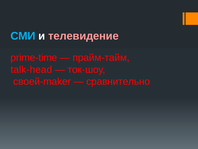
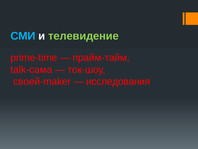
телевидение colour: pink -> light green (83, 36)
talk-head: talk-head -> talk-сама (31, 69)
сравнительно: сравнительно -> исследования (118, 81)
